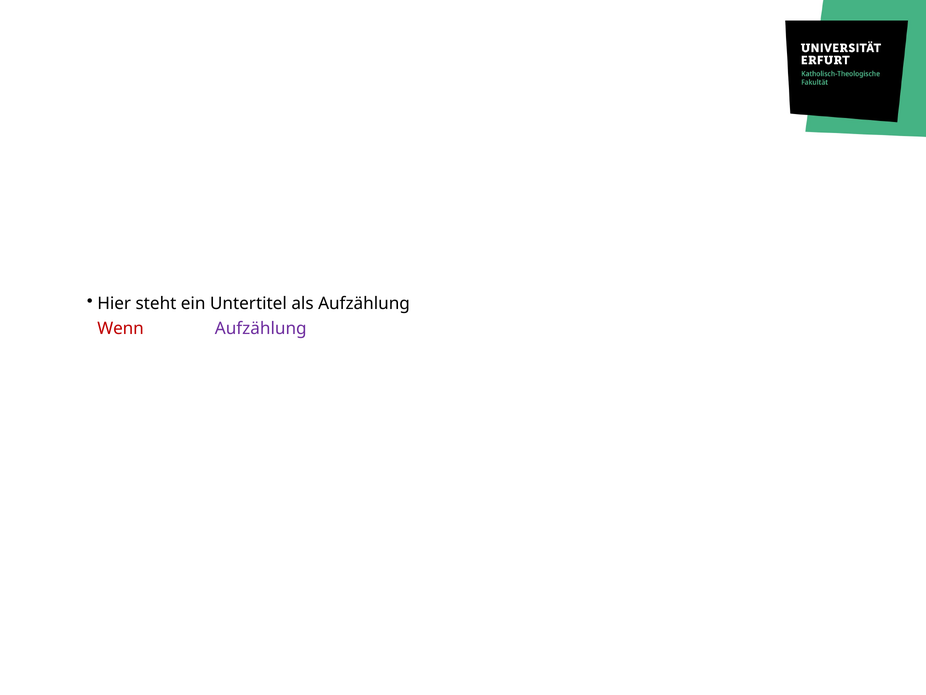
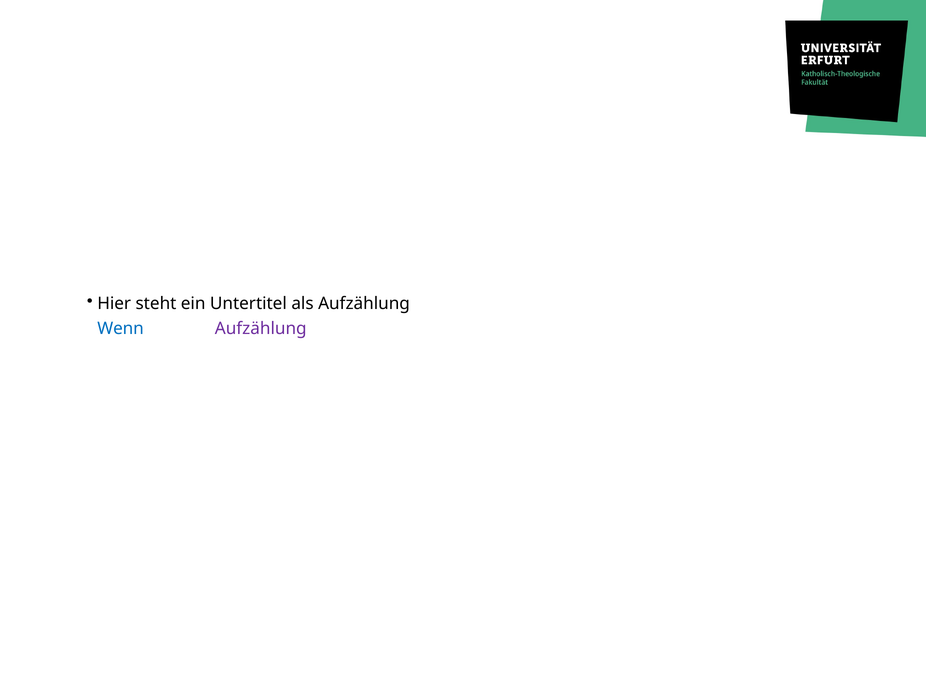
Wenn colour: red -> blue (121, 328)
